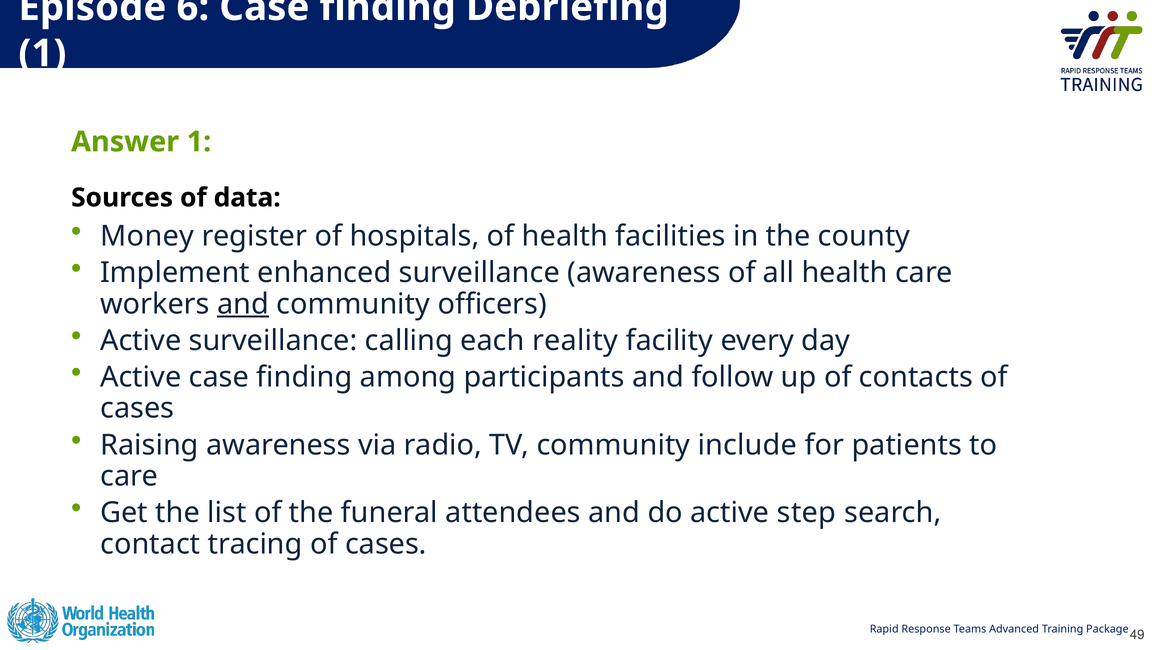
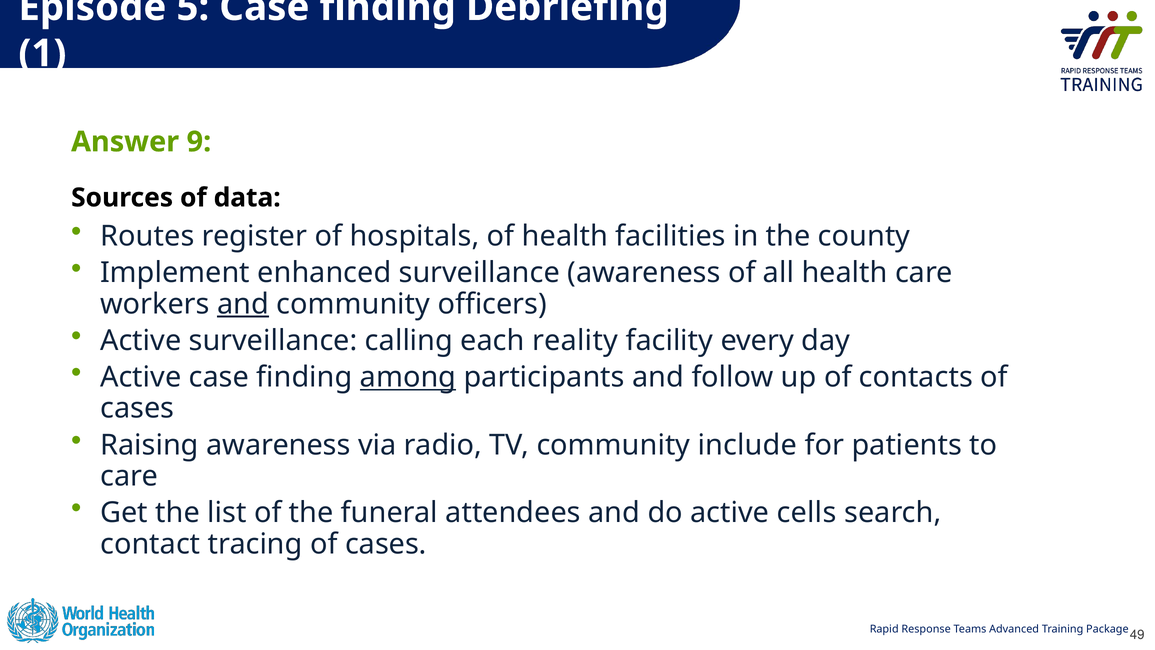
6: 6 -> 5 (193, 7)
Answer 1: 1 -> 9 (199, 142)
Money: Money -> Routes (147, 236)
among underline: none -> present (408, 377)
step: step -> cells (807, 513)
